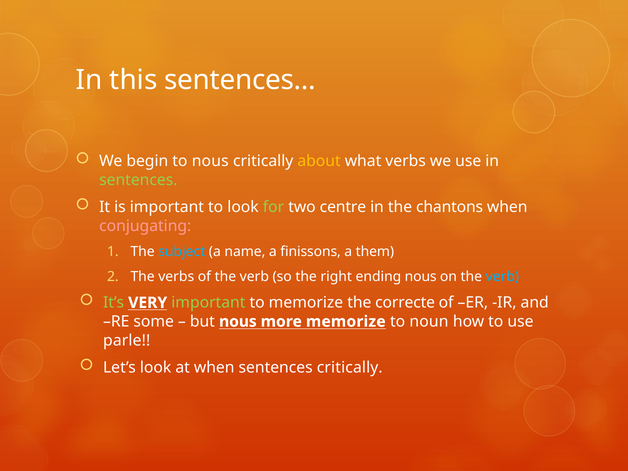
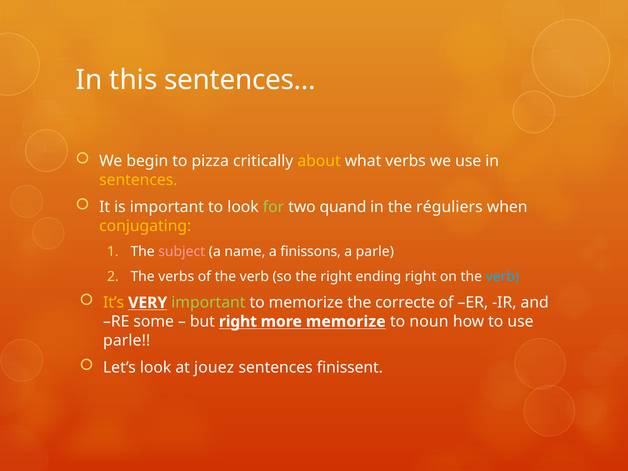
to nous: nous -> pizza (210, 161)
sentences colour: light green -> yellow (138, 180)
centre: centre -> quand (343, 207)
chantons: chantons -> réguliers (449, 207)
conjugating colour: pink -> yellow (145, 226)
subject colour: light blue -> pink (182, 252)
a them: them -> parle (375, 252)
ending nous: nous -> right (421, 276)
It’s colour: light green -> yellow (114, 303)
but nous: nous -> right (238, 322)
at when: when -> jouez (214, 368)
sentences critically: critically -> finissent (350, 368)
